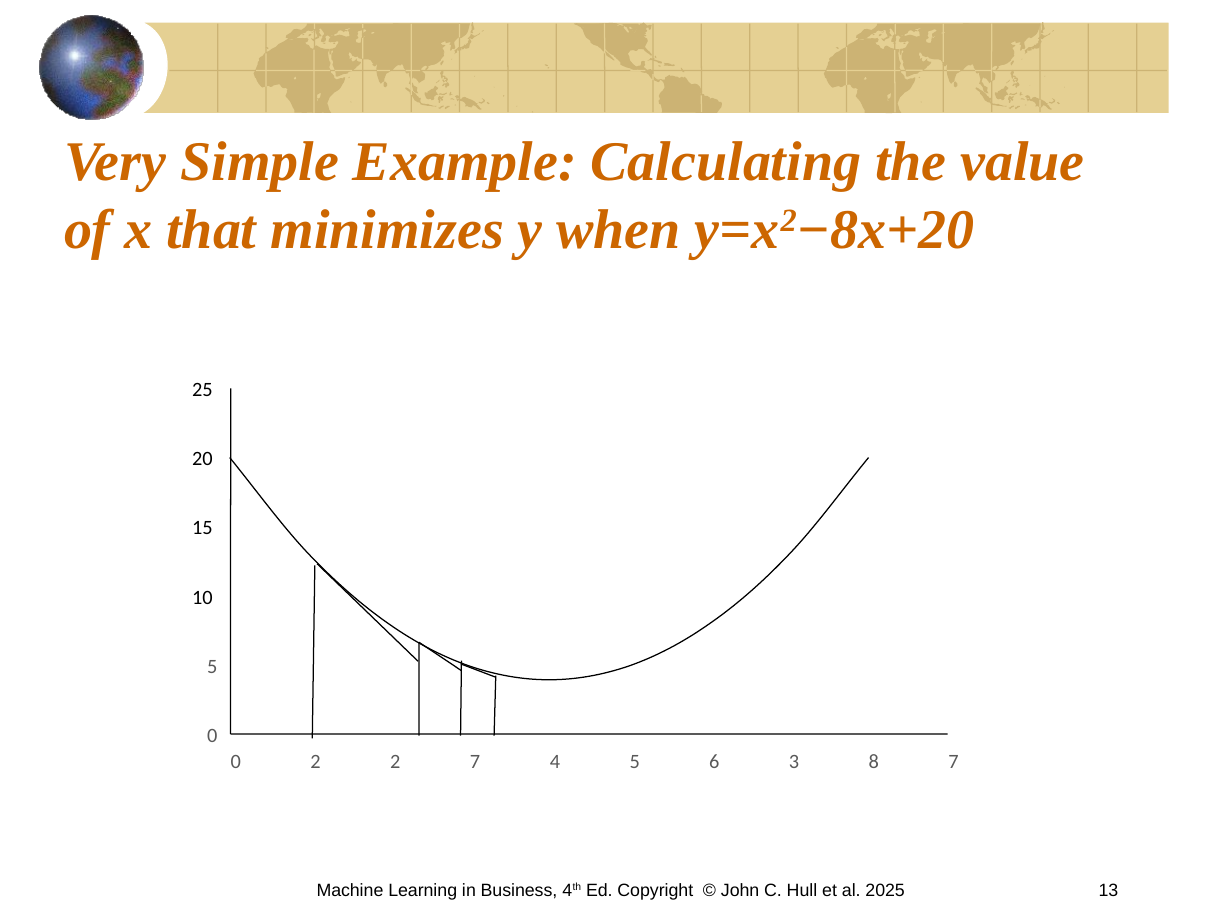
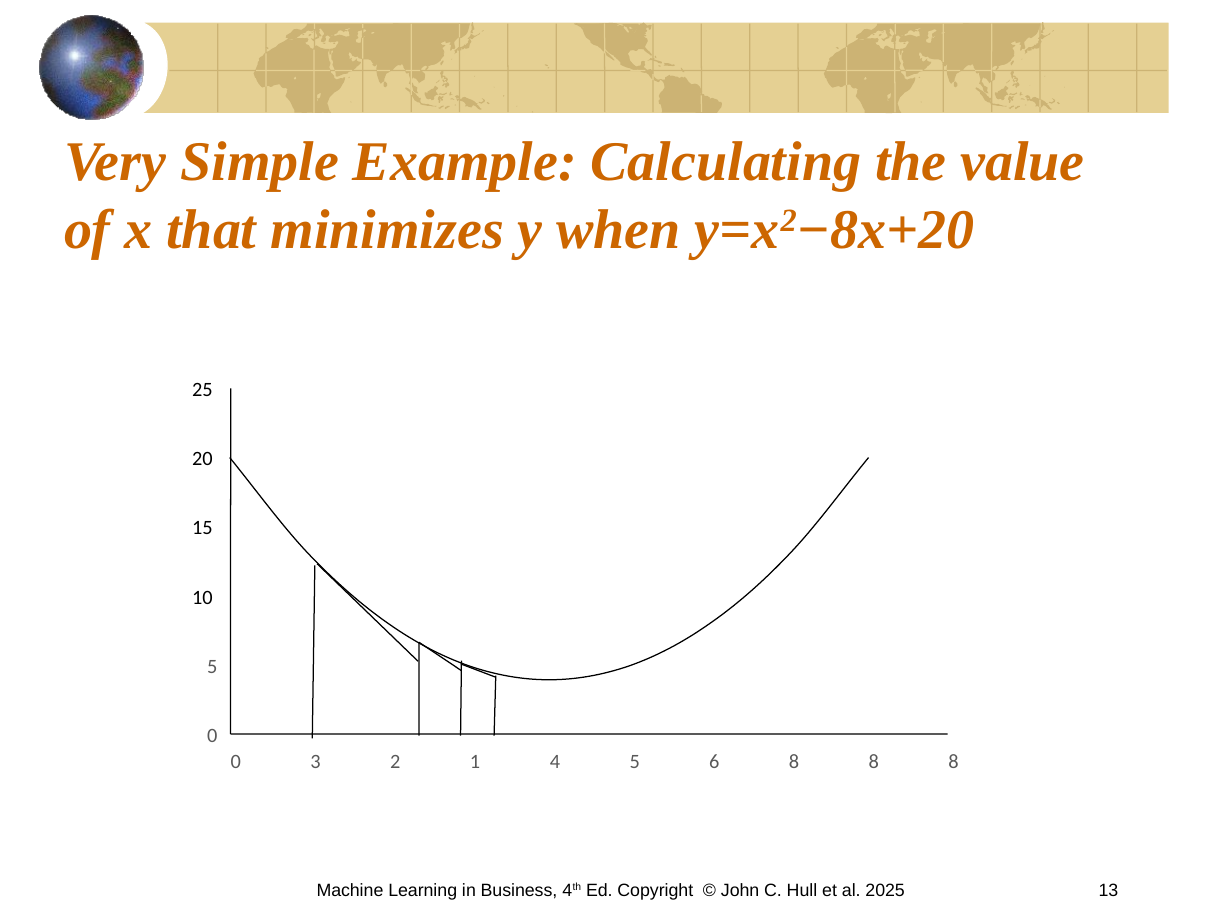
0 2: 2 -> 3 (316, 762)
2 7: 7 -> 1 (475, 762)
6 3: 3 -> 8 (794, 762)
7: 7 -> 8 (953, 762)
